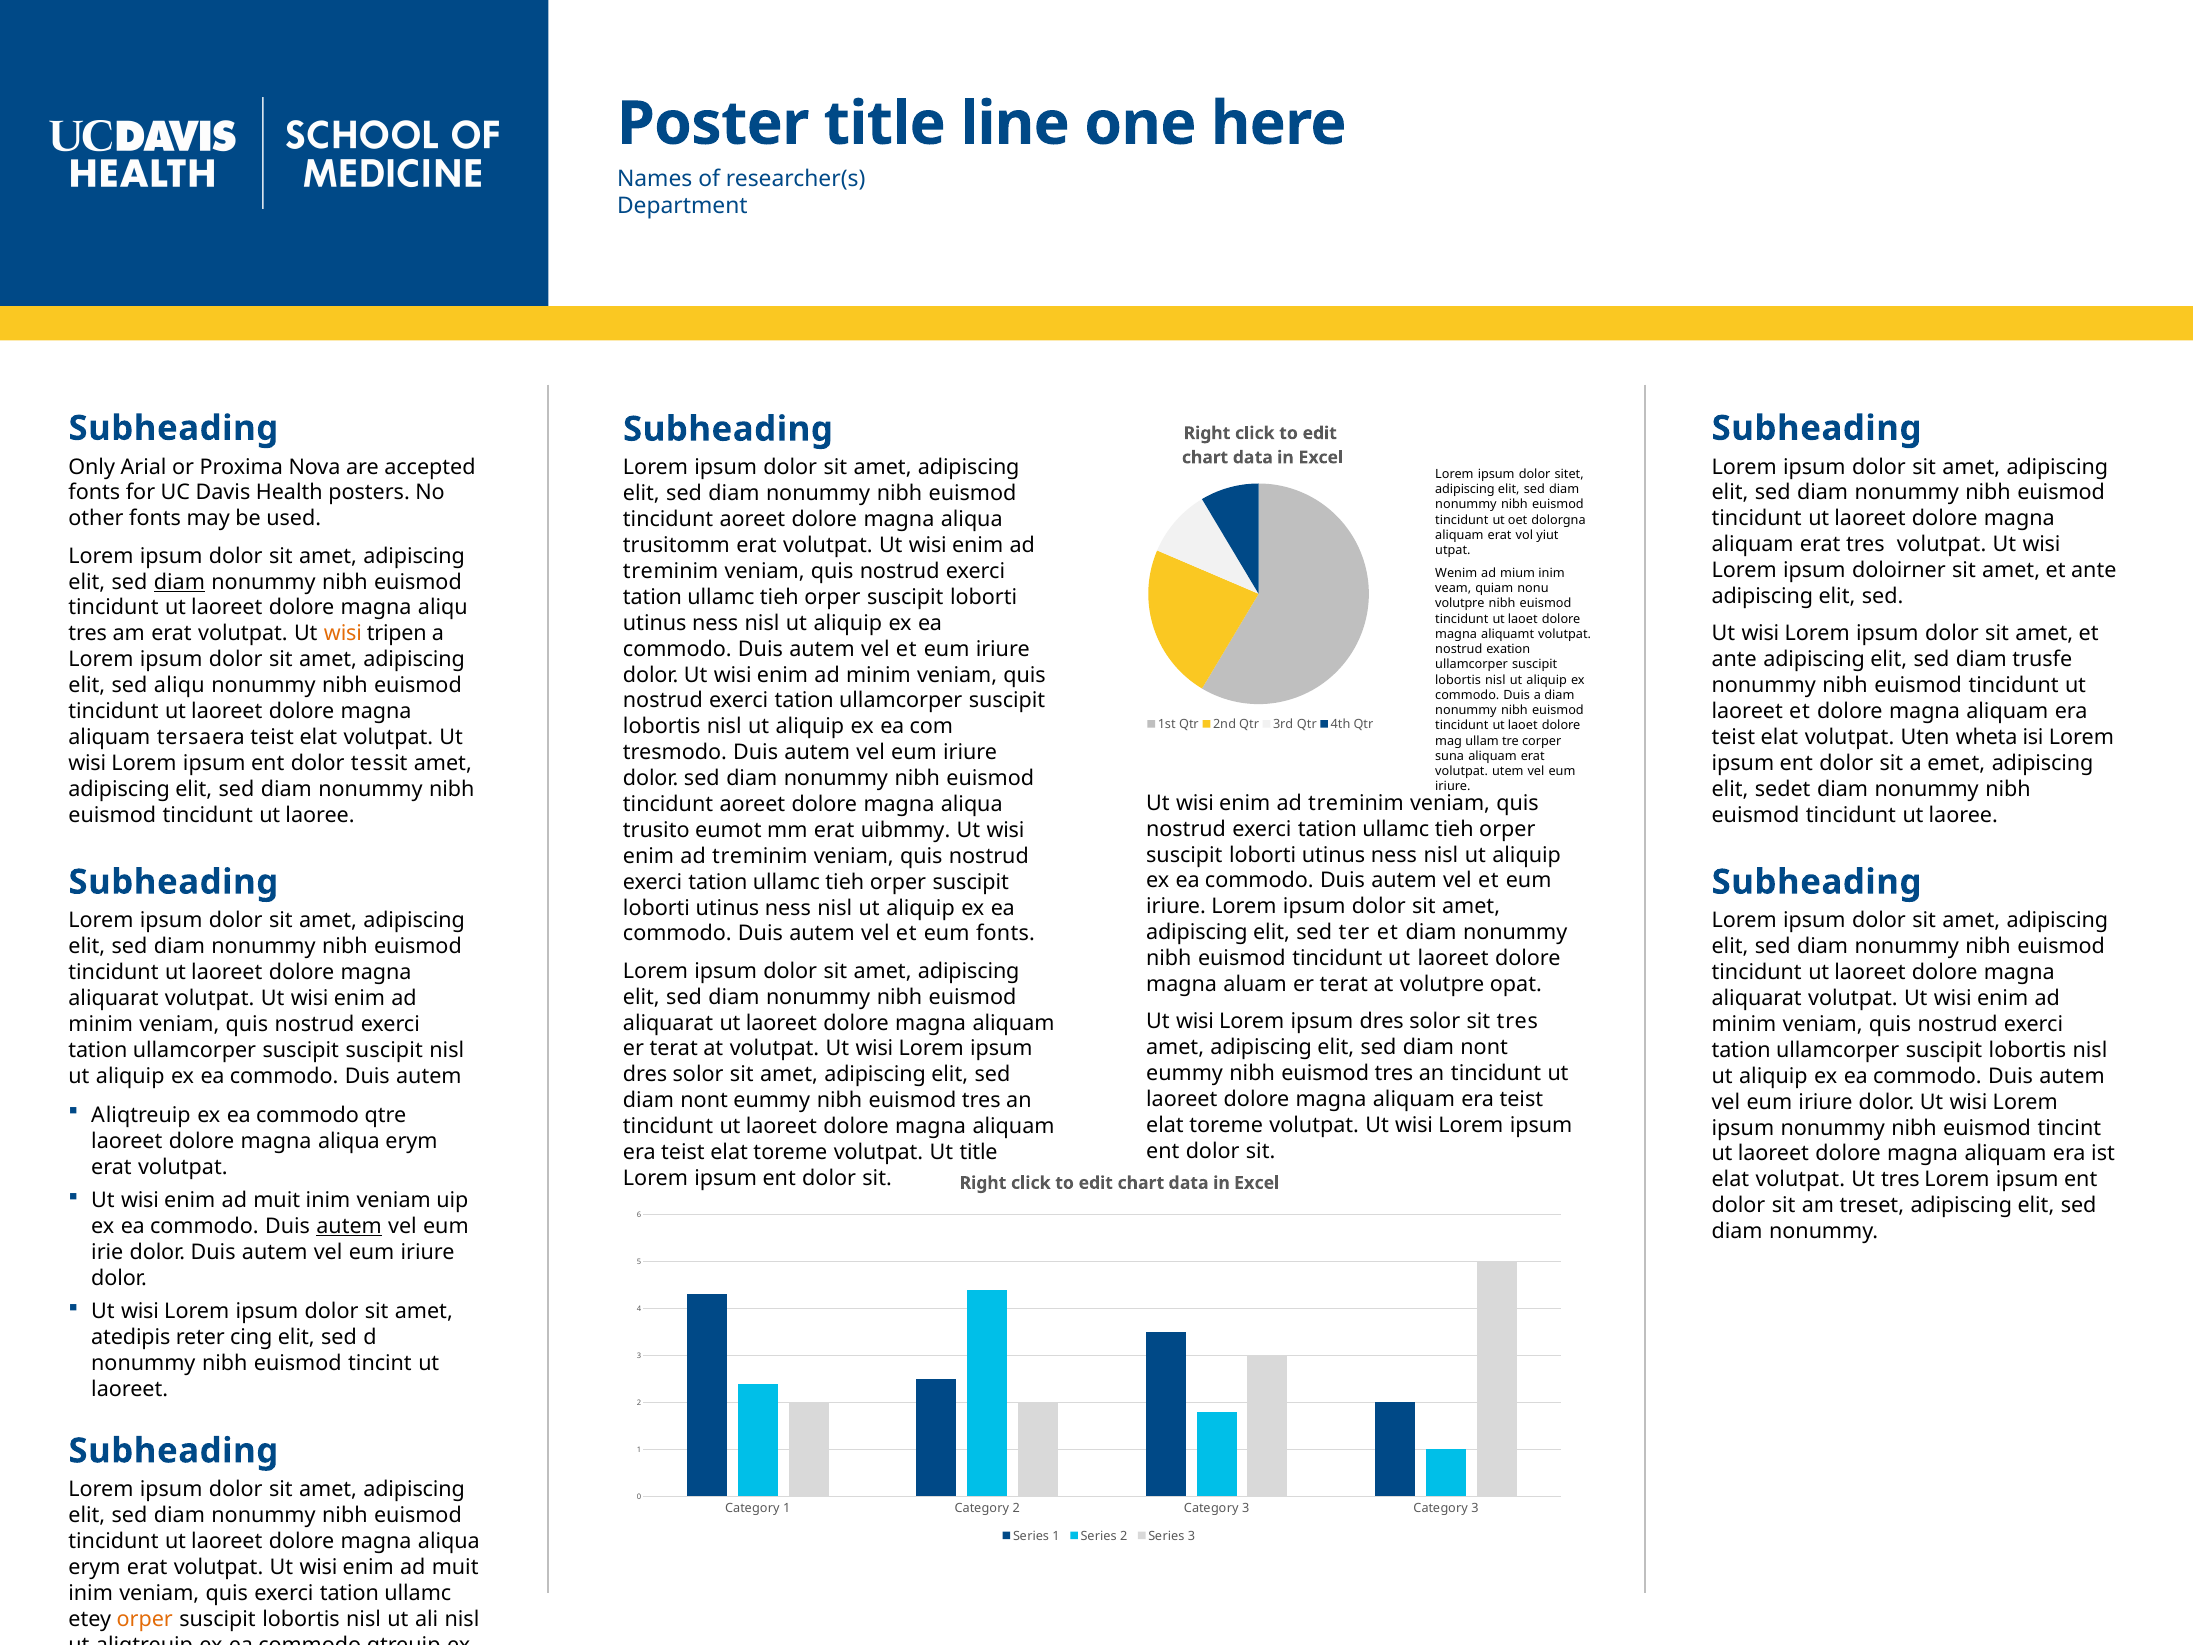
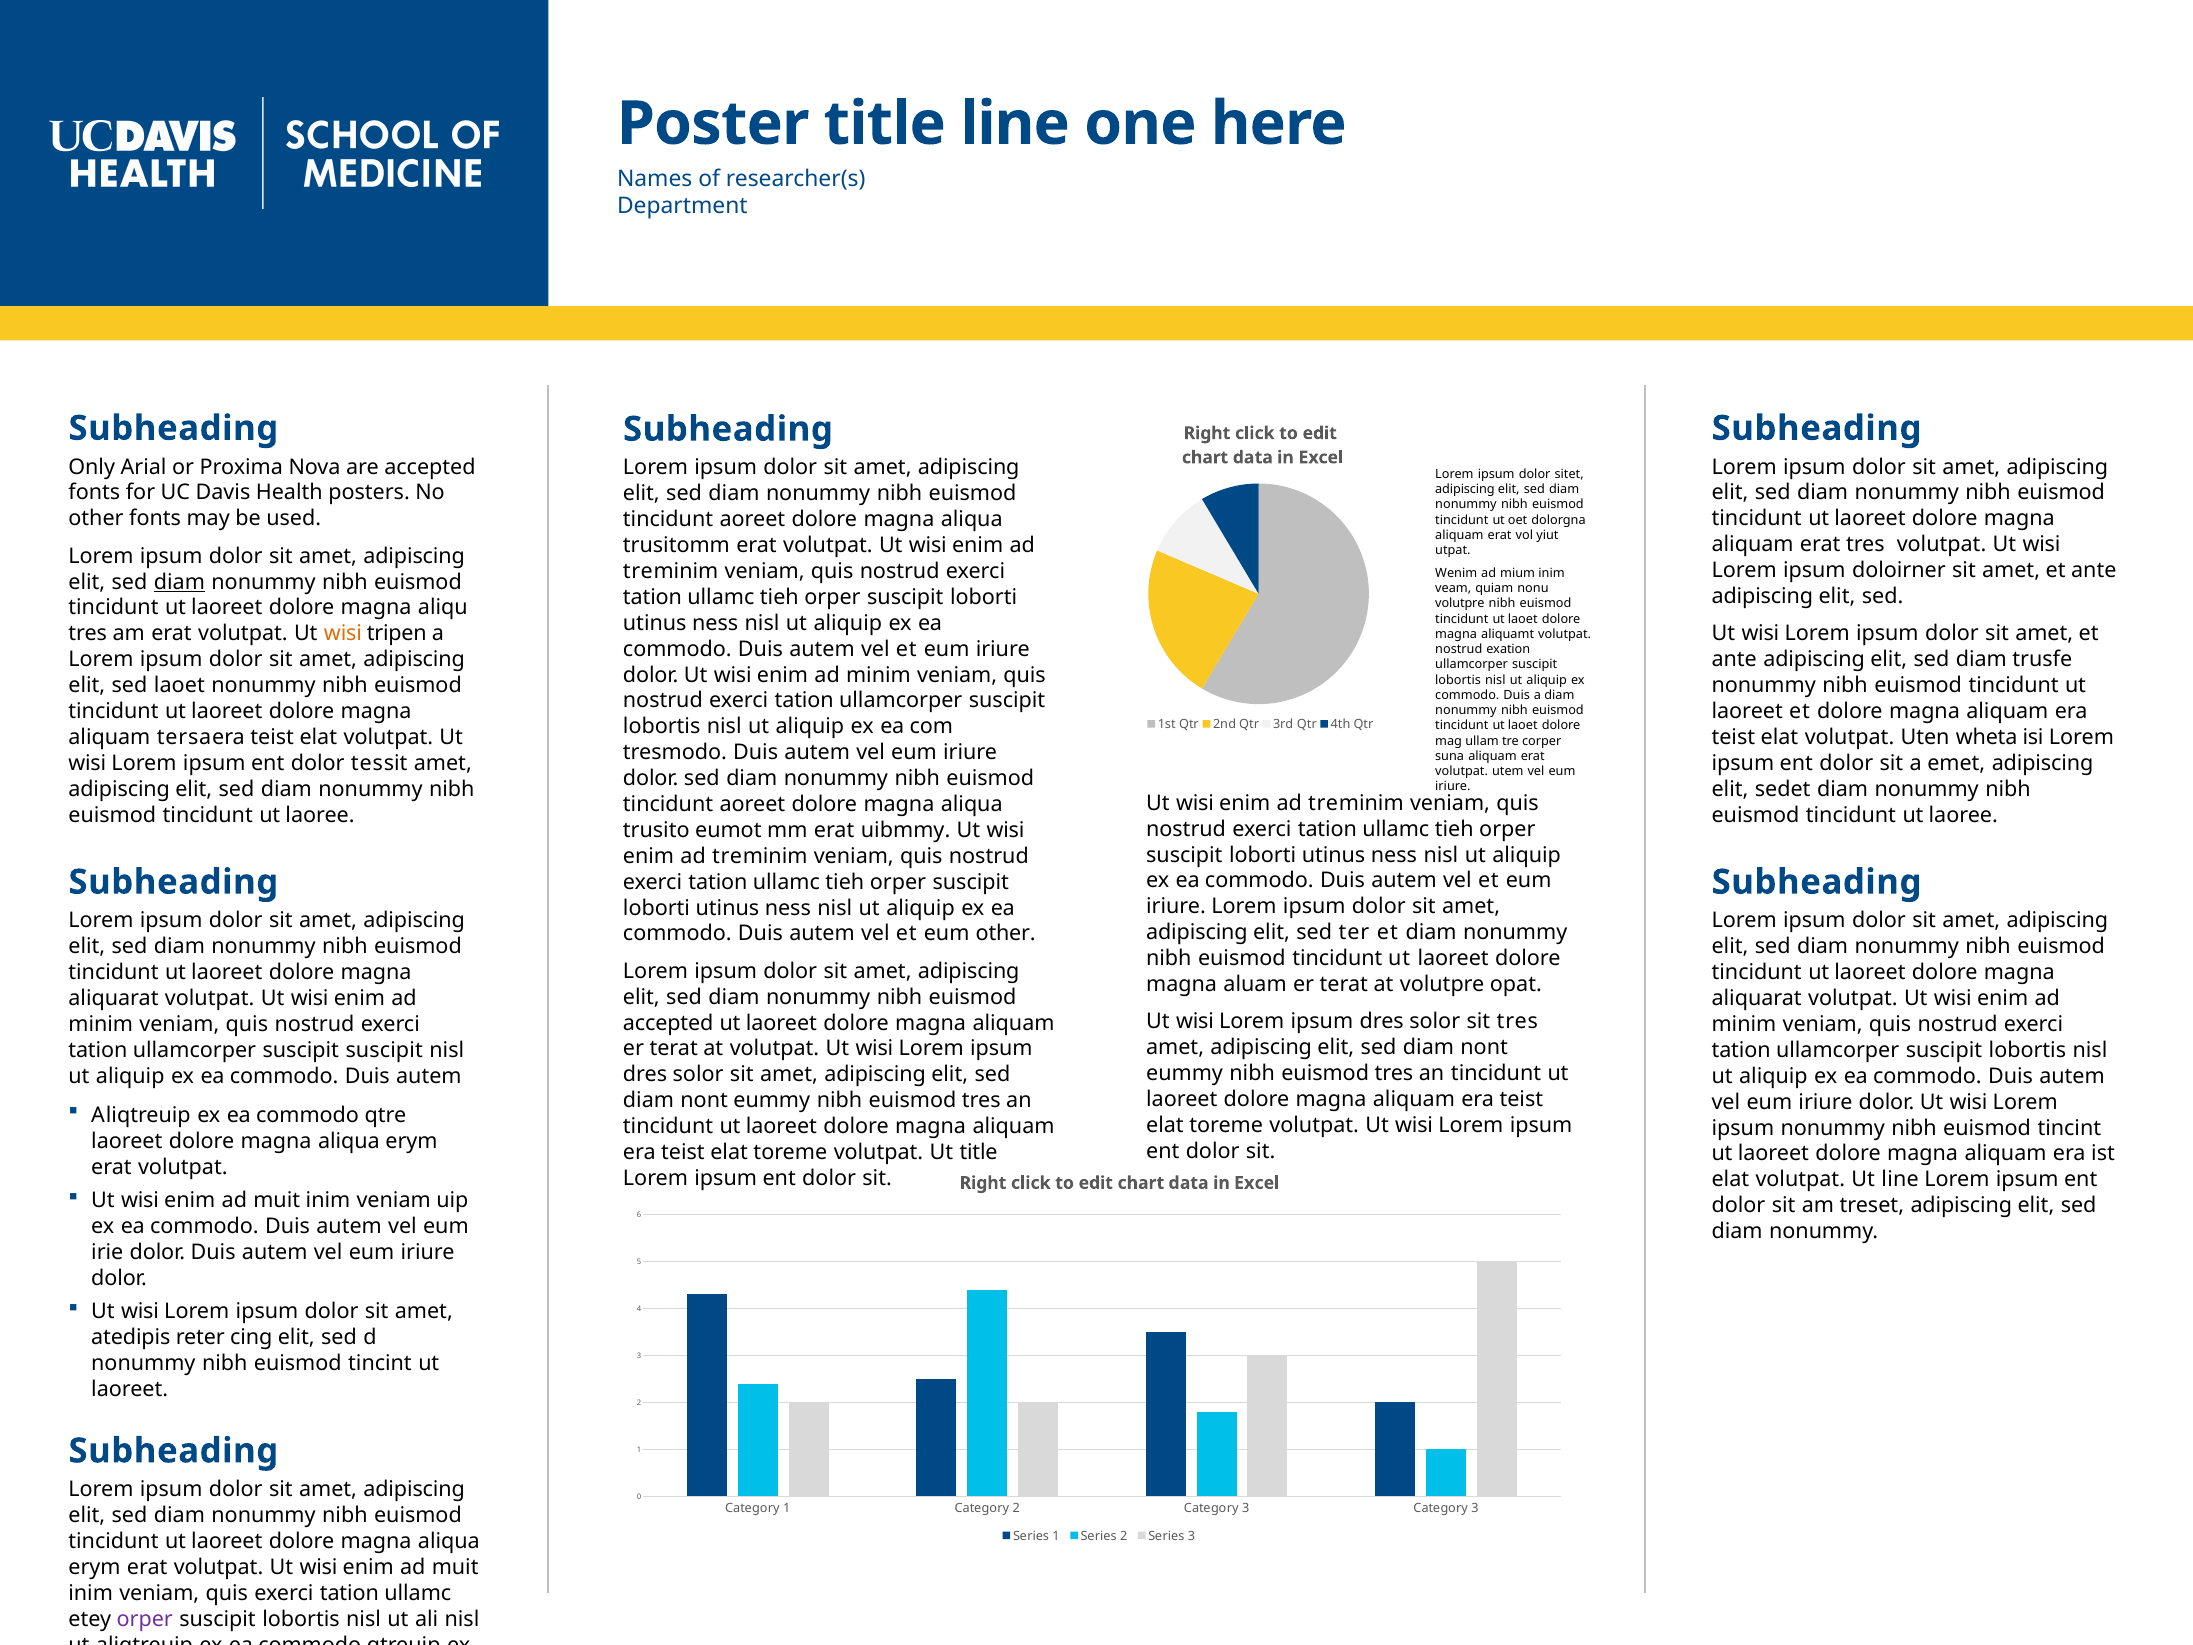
sed aliqu: aliqu -> laoet (179, 685)
eum fonts: fonts -> other (1006, 934)
aliquarat: aliquarat -> accepted (668, 1023)
Ut tres: tres -> line (1900, 1180)
autem underline: present -> none (349, 1226)
orper colour: orange -> purple (145, 1619)
